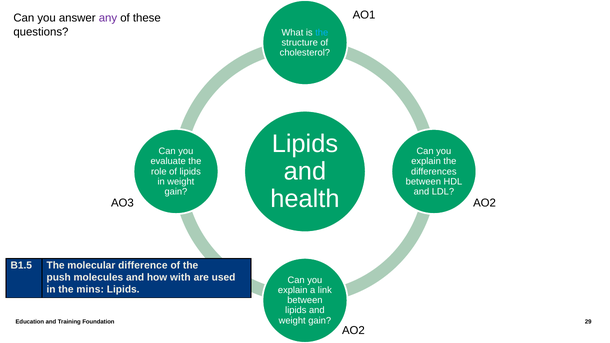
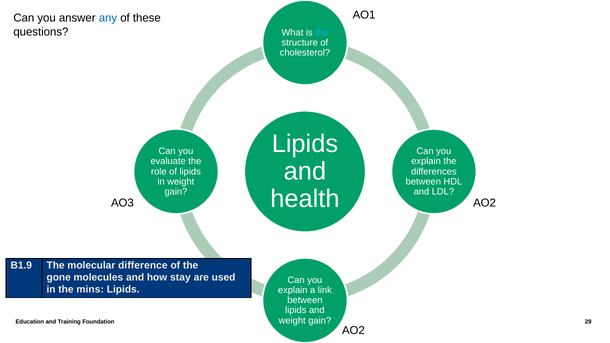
any colour: purple -> blue (108, 18)
B1.5: B1.5 -> B1.9 (21, 265)
push: push -> gone (59, 278)
with: with -> stay (180, 278)
